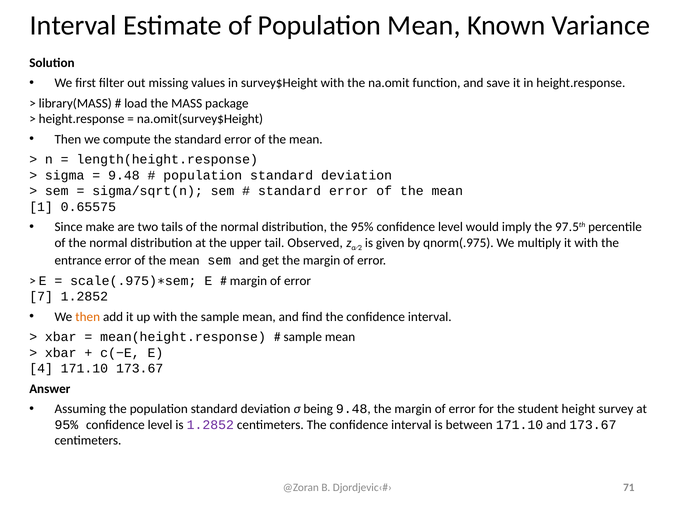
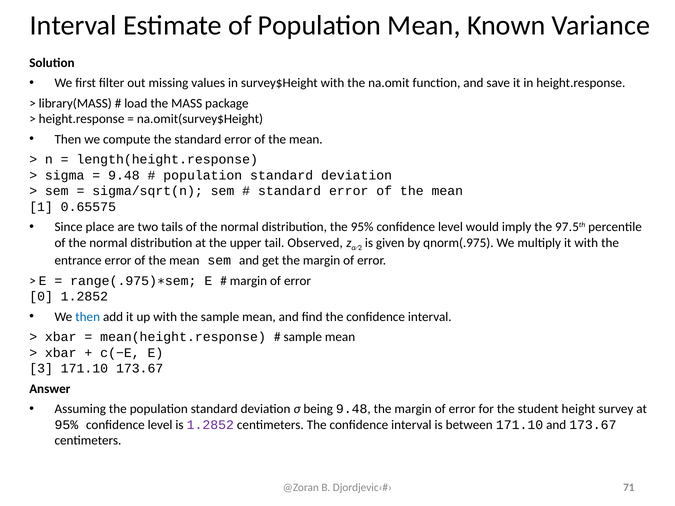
make: make -> place (100, 227)
scale(.975: scale(.975 -> range(.975 (114, 281)
7: 7 -> 0 (41, 297)
then colour: orange -> blue (88, 317)
4: 4 -> 3 (41, 369)
